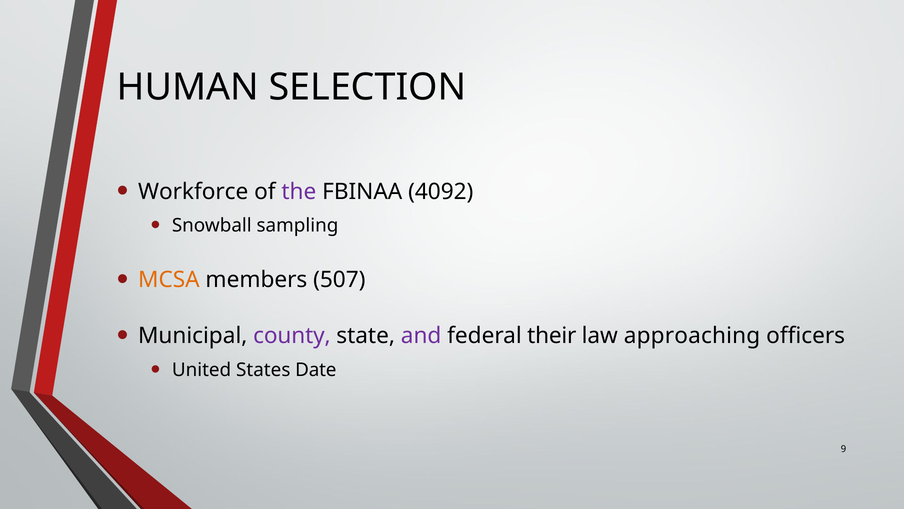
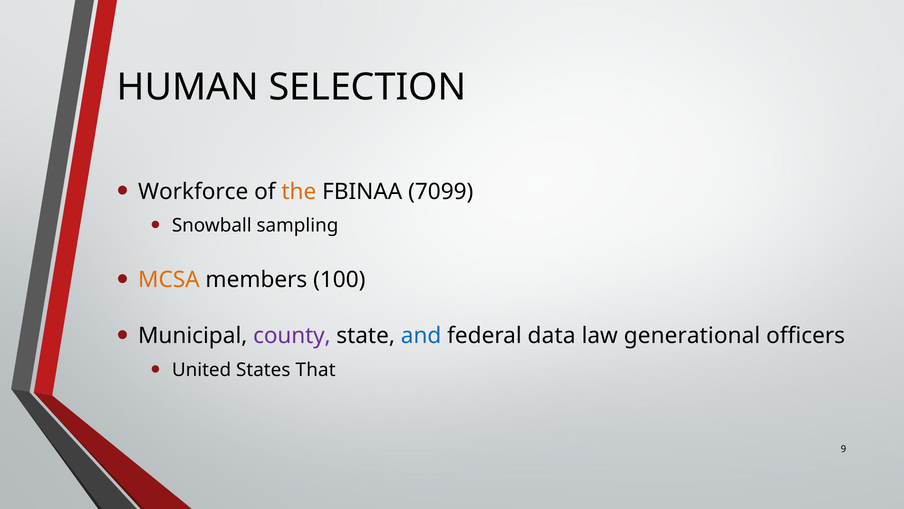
the colour: purple -> orange (299, 191)
4092: 4092 -> 7099 (441, 191)
507: 507 -> 100 (339, 280)
and colour: purple -> blue (421, 336)
their: their -> data (552, 336)
approaching: approaching -> generational (692, 336)
Date: Date -> That (316, 370)
